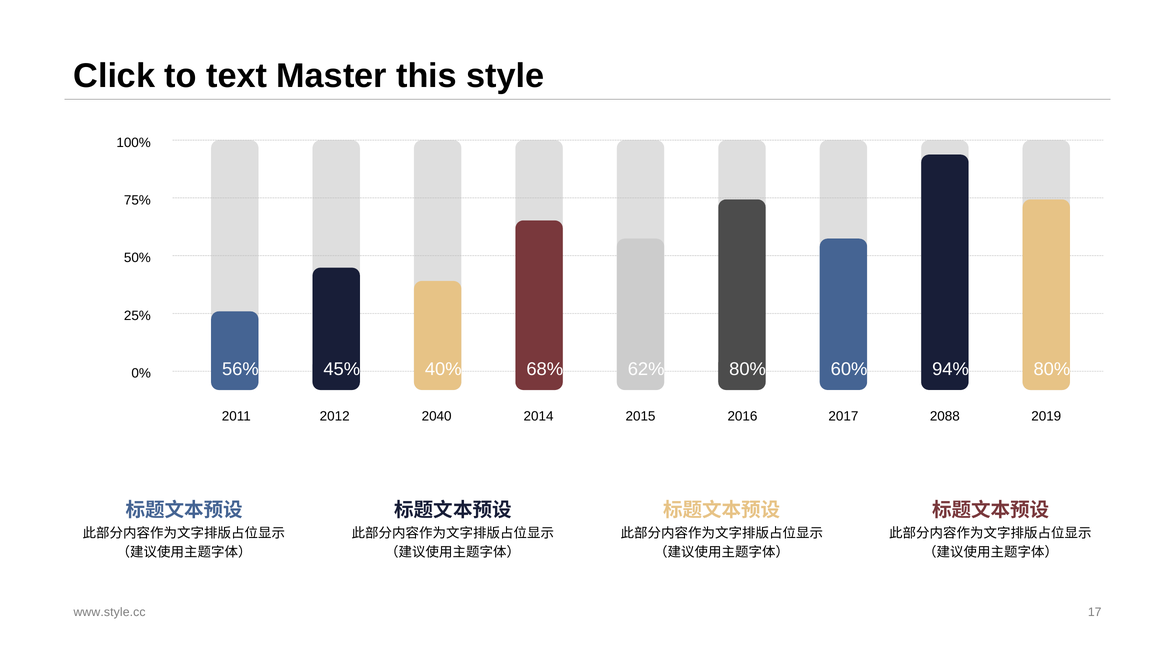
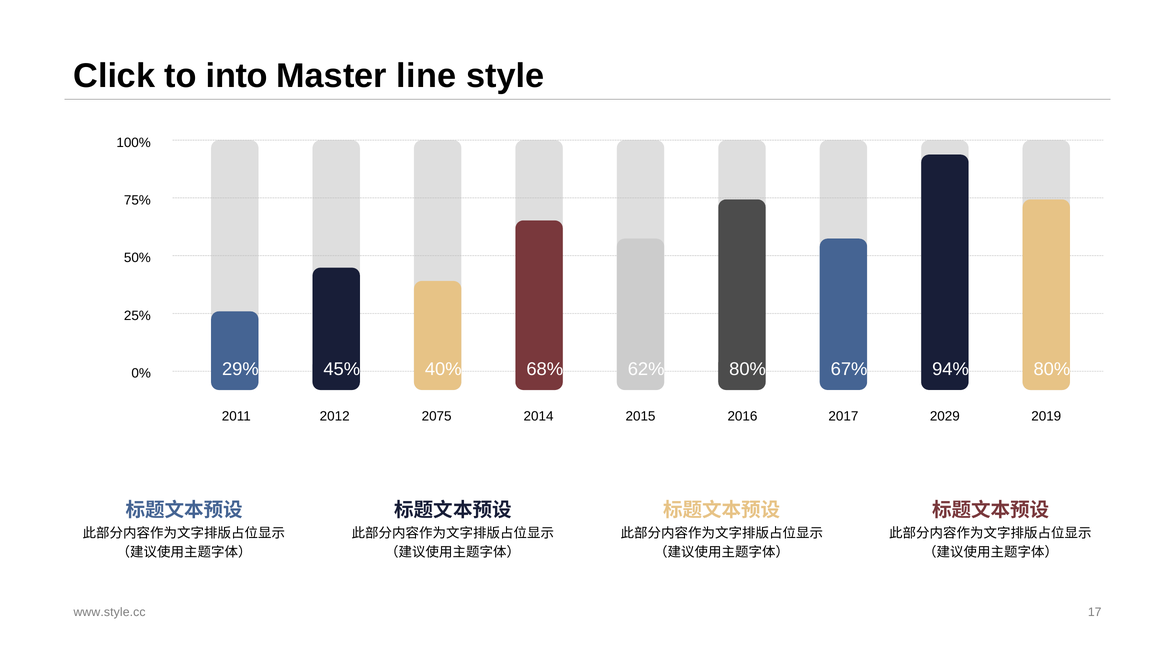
text: text -> into (237, 76)
this: this -> line (426, 76)
56%: 56% -> 29% (240, 369)
60%: 60% -> 67% (849, 369)
2040: 2040 -> 2075 (437, 416)
2088: 2088 -> 2029 (945, 416)
